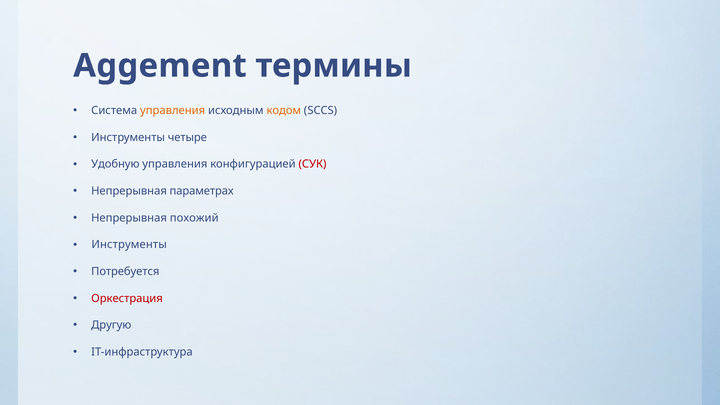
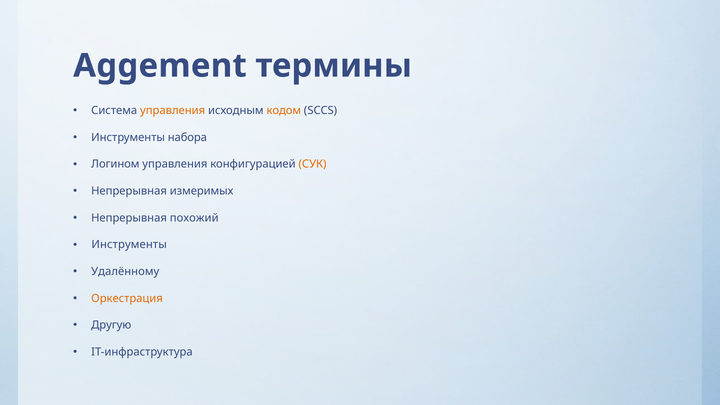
четыре: четыре -> набора (187, 137)
Удобную: Удобную -> Логином (115, 164)
СУК colour: red -> orange (313, 164)
параметрах: параметрах -> измеримых (202, 191)
Потребуется: Потребуется -> Удалённому (125, 272)
Оркестрация colour: red -> orange (127, 298)
